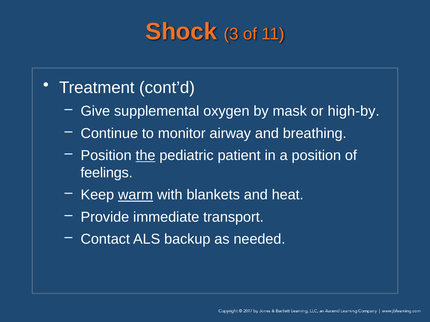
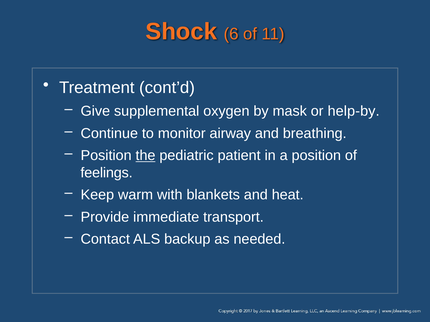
3: 3 -> 6 (231, 34)
high-by: high-by -> help-by (354, 111)
warm underline: present -> none (136, 195)
